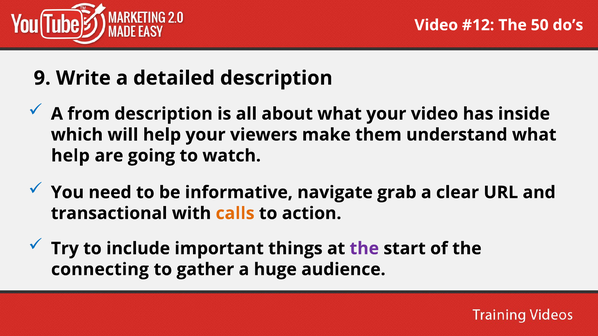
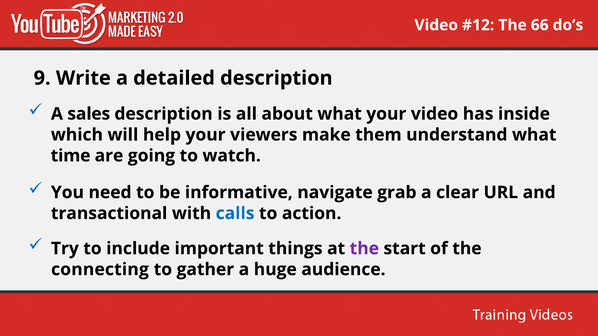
50: 50 -> 66 (540, 25)
from: from -> sales (89, 114)
help: help -> time (71, 156)
calls colour: orange -> blue (235, 214)
